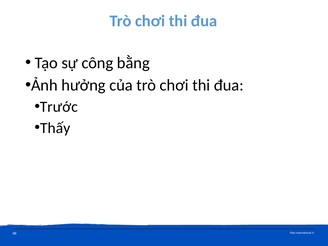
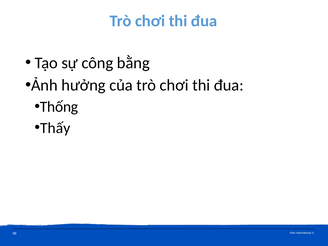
Trước: Trước -> Thống (59, 107)
